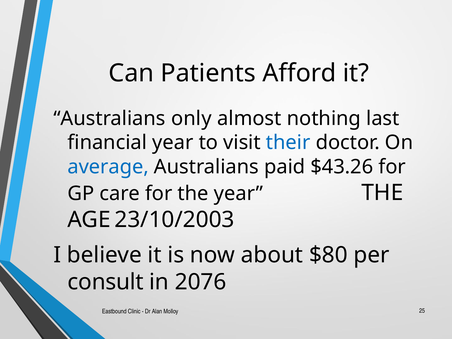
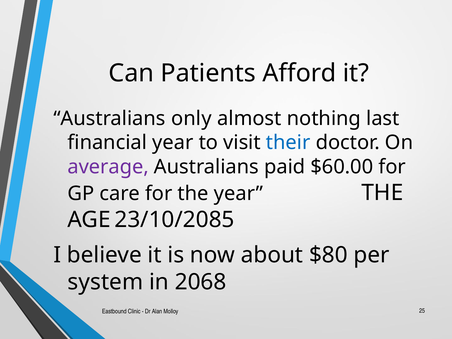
average colour: blue -> purple (108, 167)
$43.26: $43.26 -> $60.00 (342, 167)
23/10/2003: 23/10/2003 -> 23/10/2085 (175, 220)
consult: consult -> system (105, 282)
2076: 2076 -> 2068 (201, 282)
